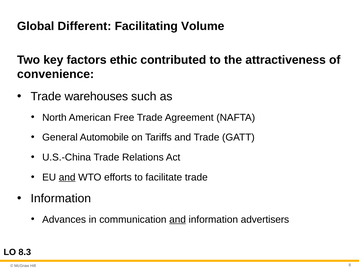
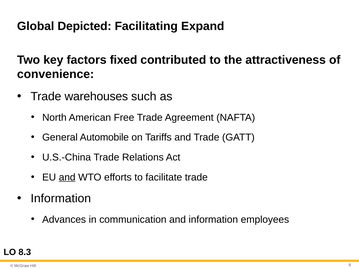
Different: Different -> Depicted (85, 26)
Volume: Volume -> Expand (203, 26)
ethic: ethic -> fixed (124, 60)
and underline: present -> none (178, 220)
advertisers: advertisers -> employees (265, 220)
